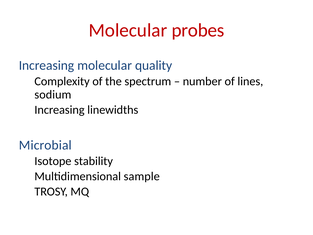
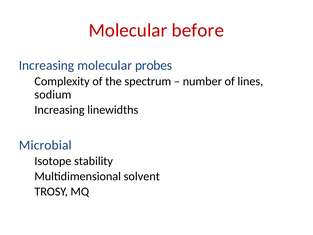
probes: probes -> before (198, 30)
quality: quality -> probes (154, 65)
sample: sample -> solvent (142, 176)
